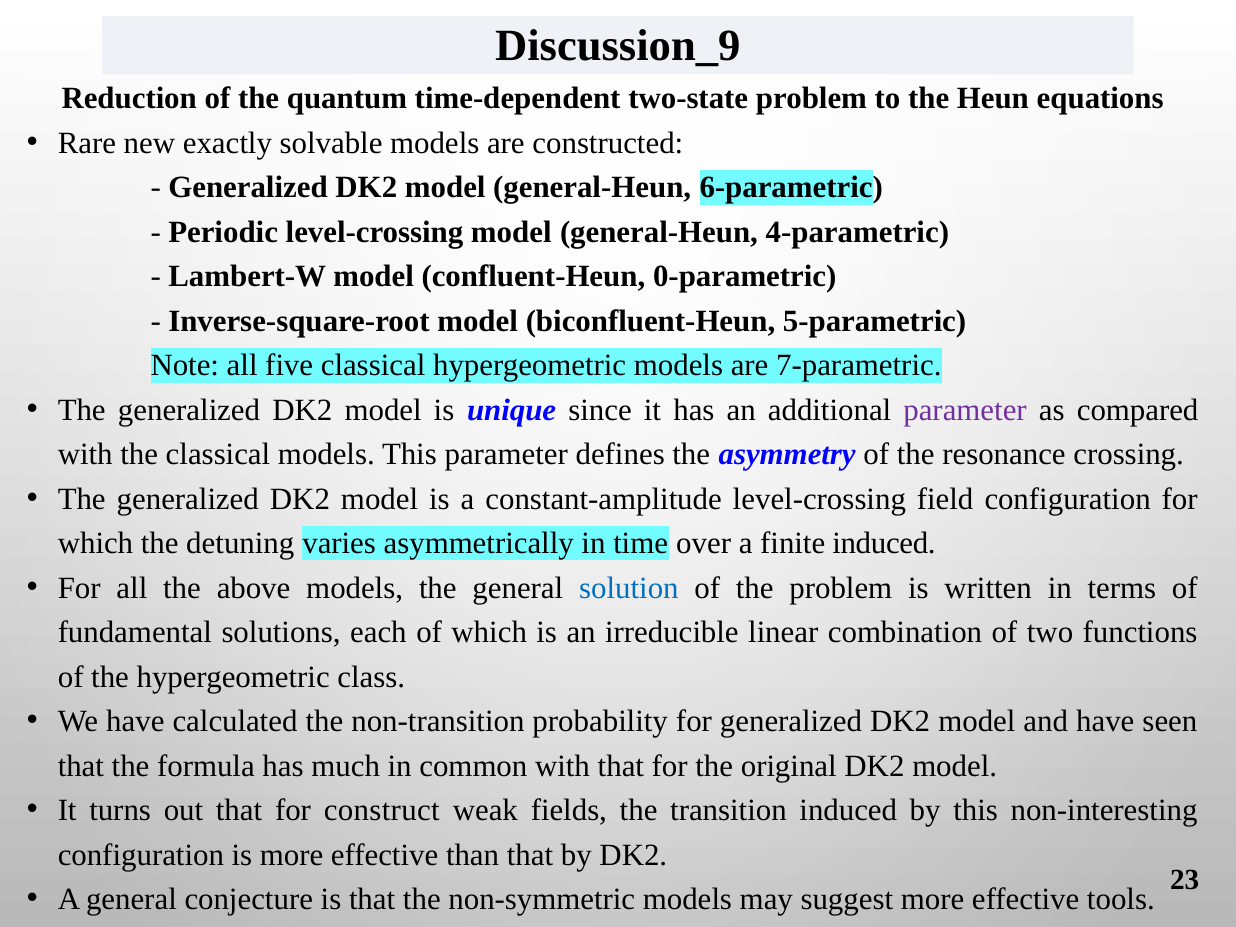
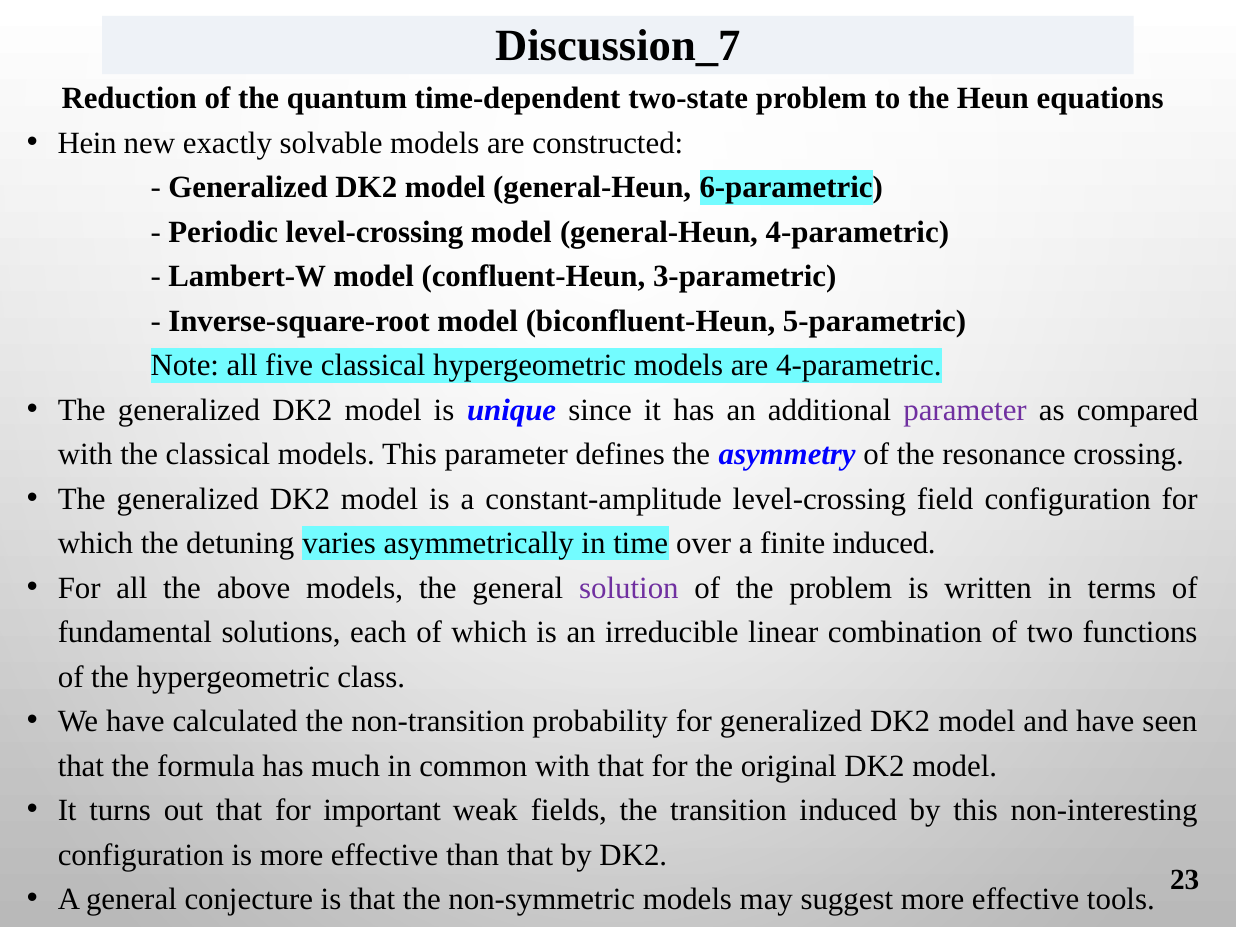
Discussion_9: Discussion_9 -> Discussion_7 (618, 46)
Rare: Rare -> Hein (87, 143)
0-parametric: 0-parametric -> 3-parametric (745, 277)
are 7-parametric: 7-parametric -> 4-parametric (859, 366)
solution colour: blue -> purple (629, 588)
construct: construct -> important (382, 810)
